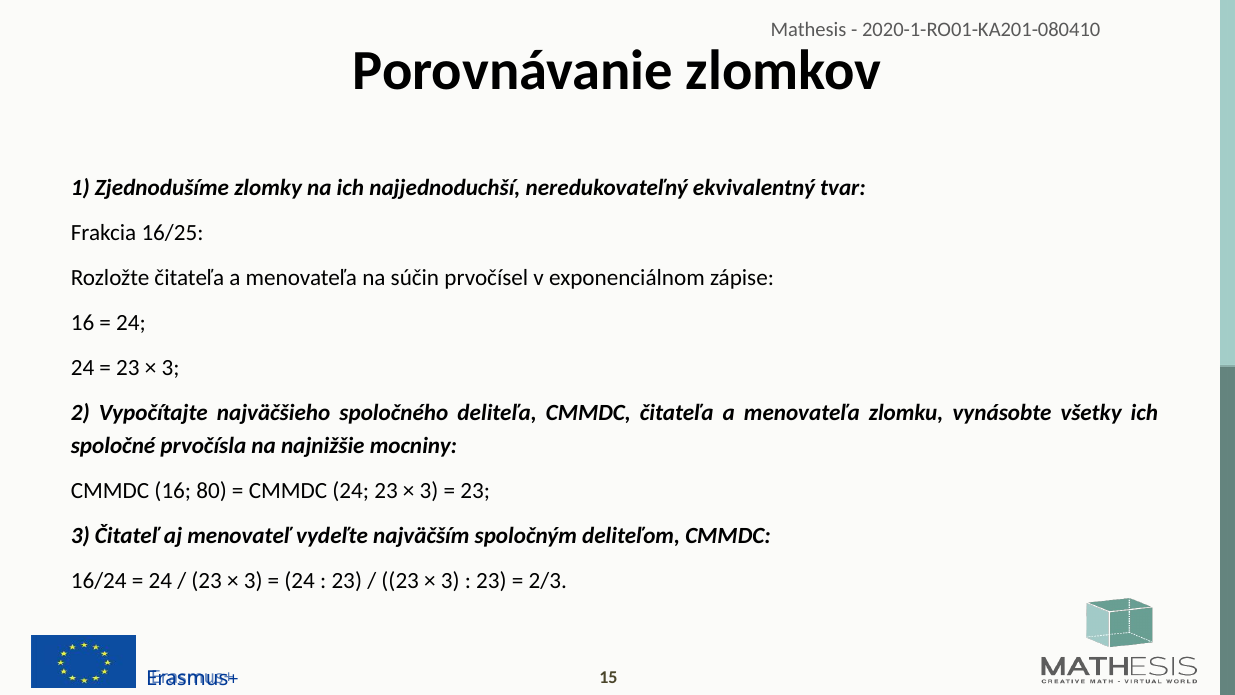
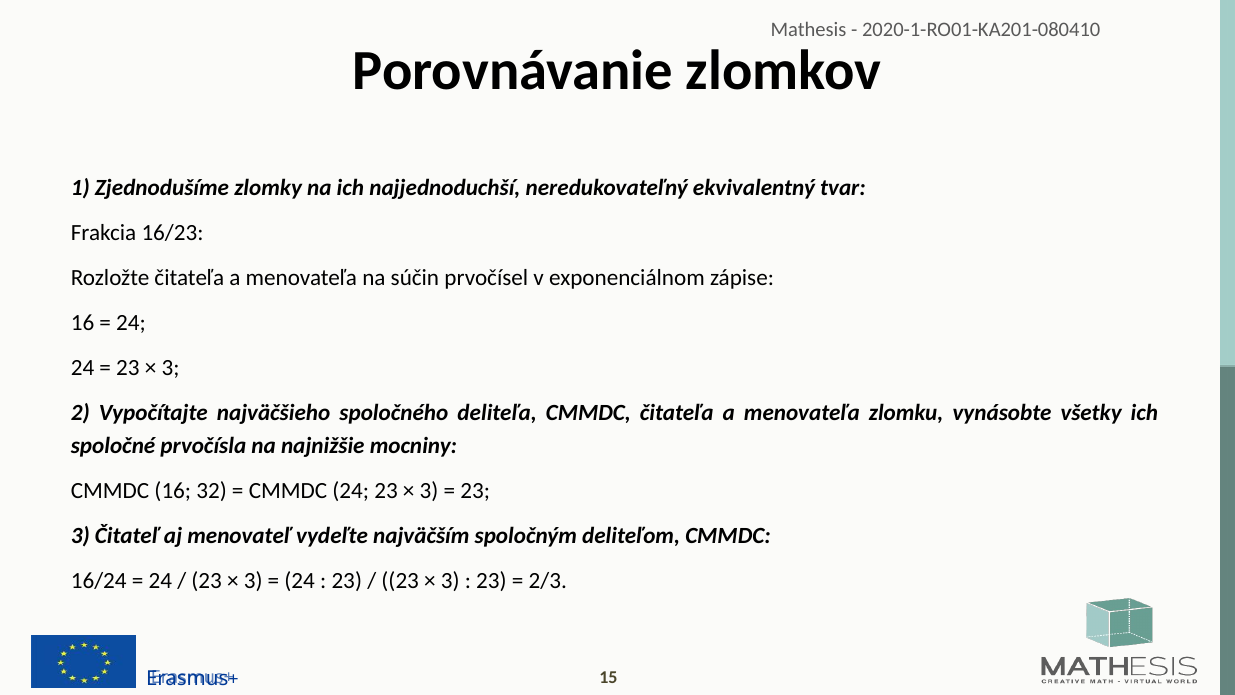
16/25: 16/25 -> 16/23 (172, 233)
80: 80 -> 32 (212, 491)
